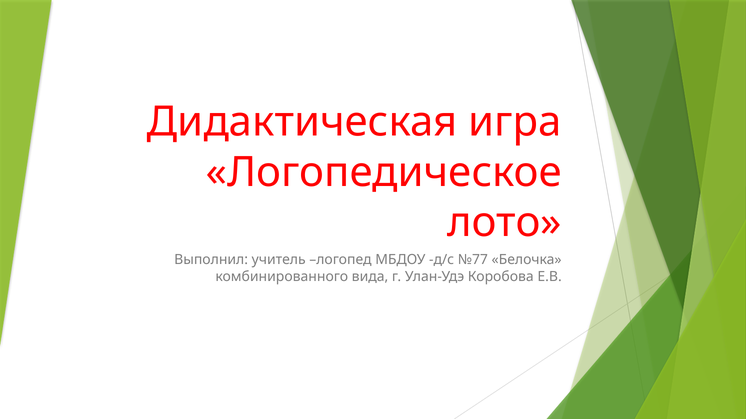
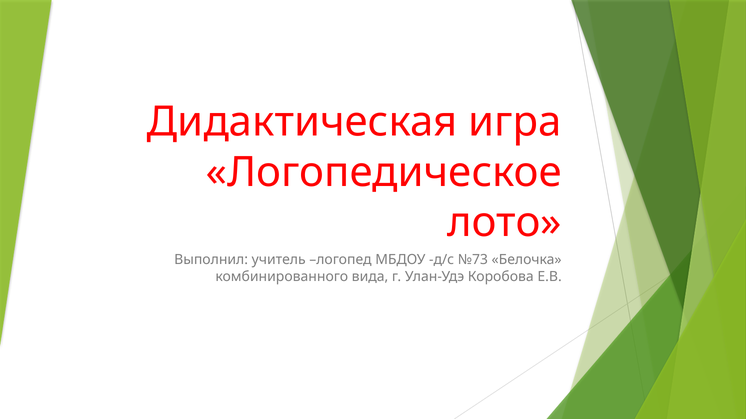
№77: №77 -> №73 (473, 260)
